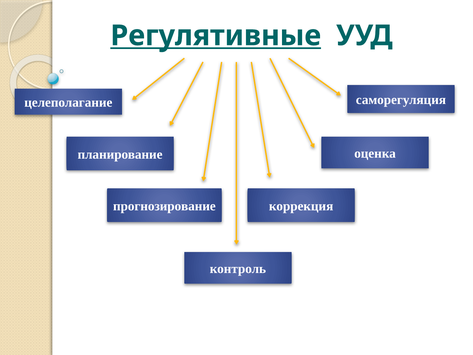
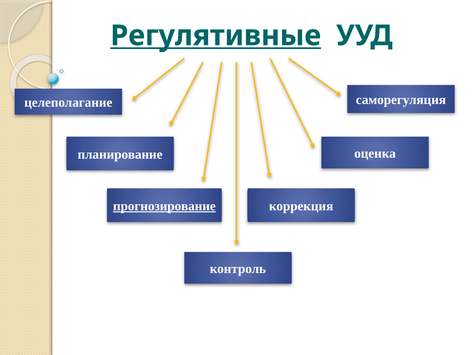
прогнозирование underline: none -> present (164, 206)
